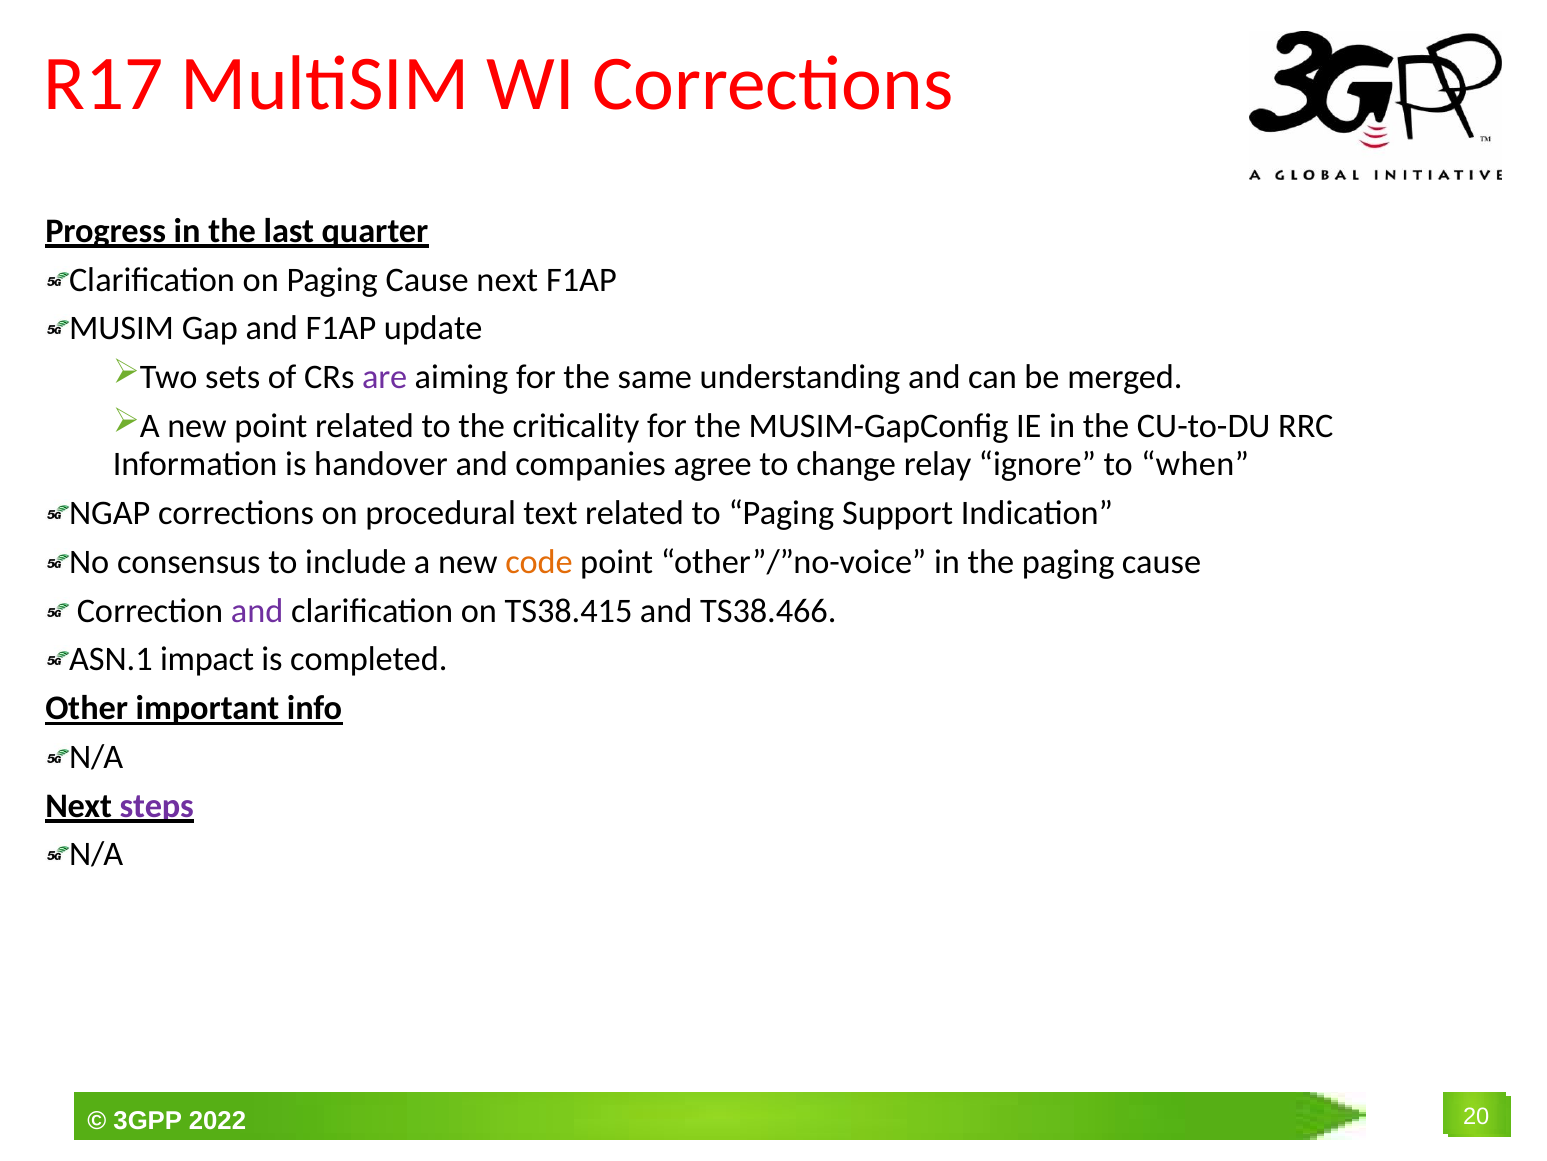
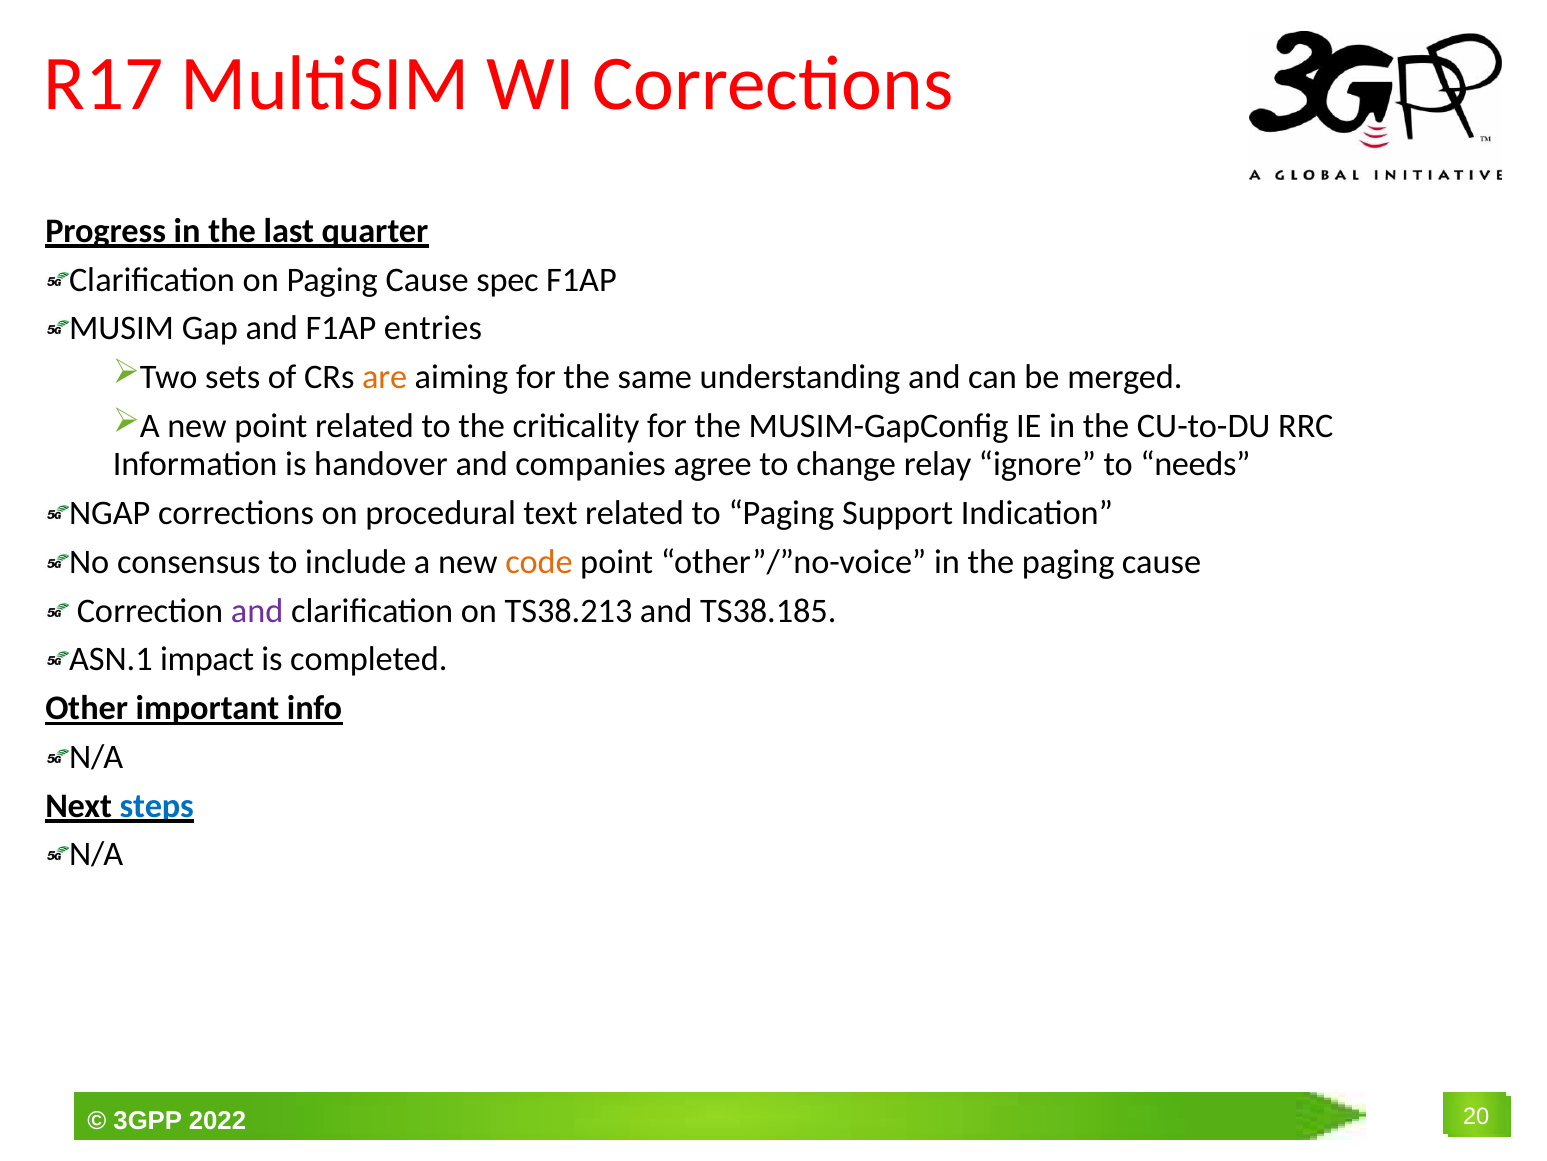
Cause next: next -> spec (508, 280)
update: update -> entries (433, 328)
are colour: purple -> orange (385, 377)
when: when -> needs (1195, 464)
TS38.415: TS38.415 -> TS38.213 (568, 610)
TS38.466: TS38.466 -> TS38.185 (768, 610)
steps colour: purple -> blue (157, 805)
